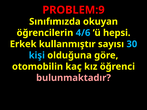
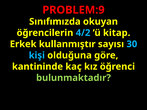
4/6: 4/6 -> 4/2 (83, 33)
hepsi: hepsi -> kitap (117, 33)
otomobilin: otomobilin -> kantininde (38, 67)
bulunmaktadır colour: pink -> light green (74, 78)
